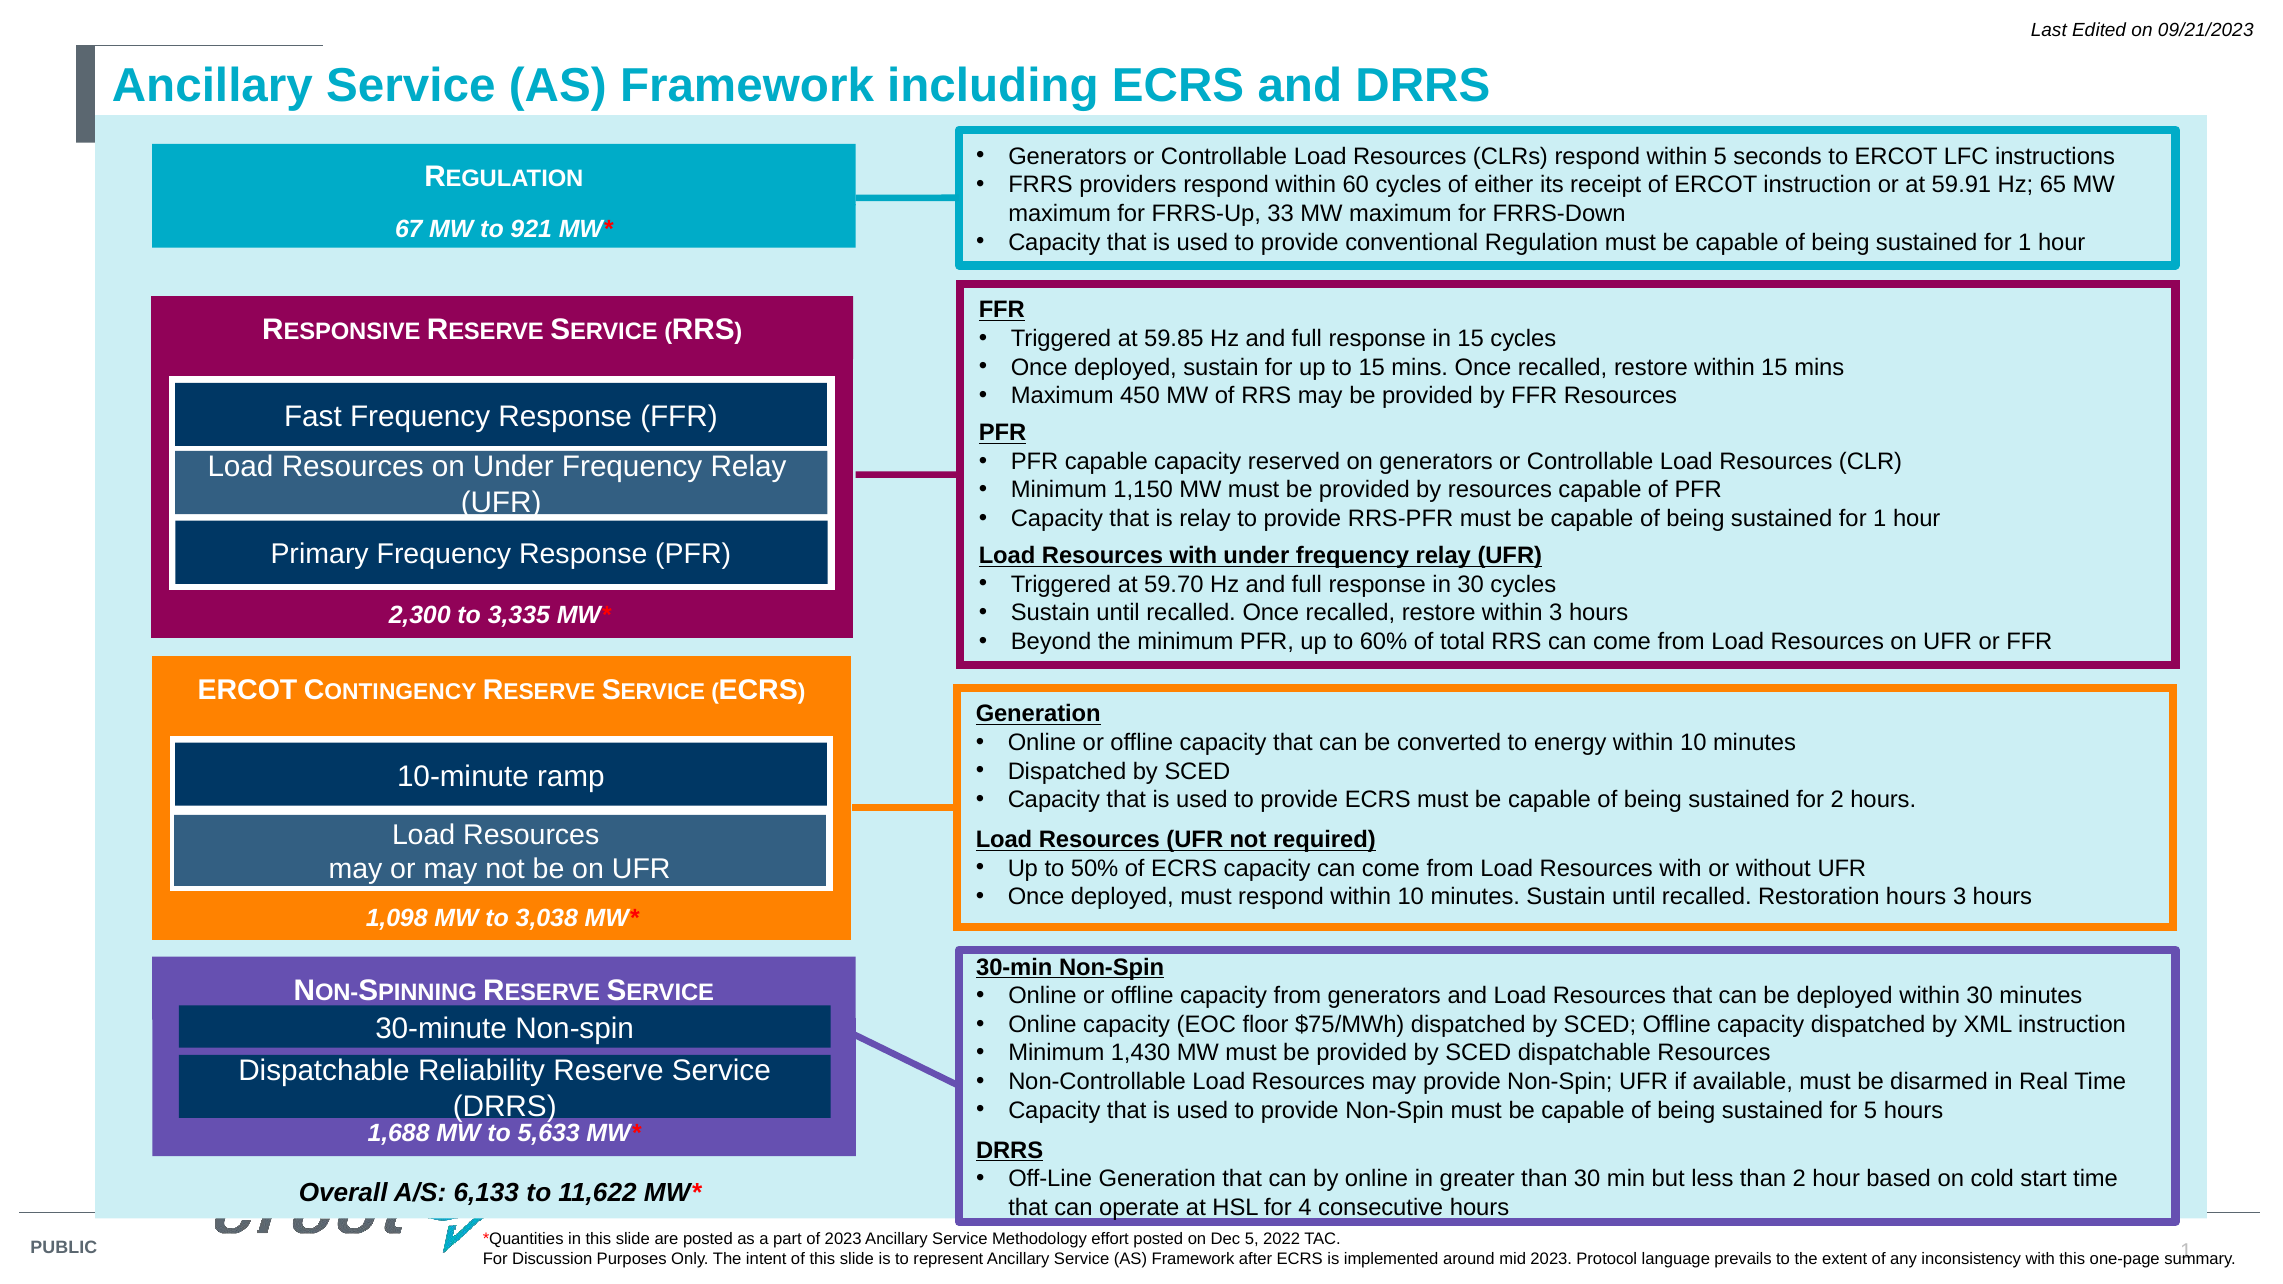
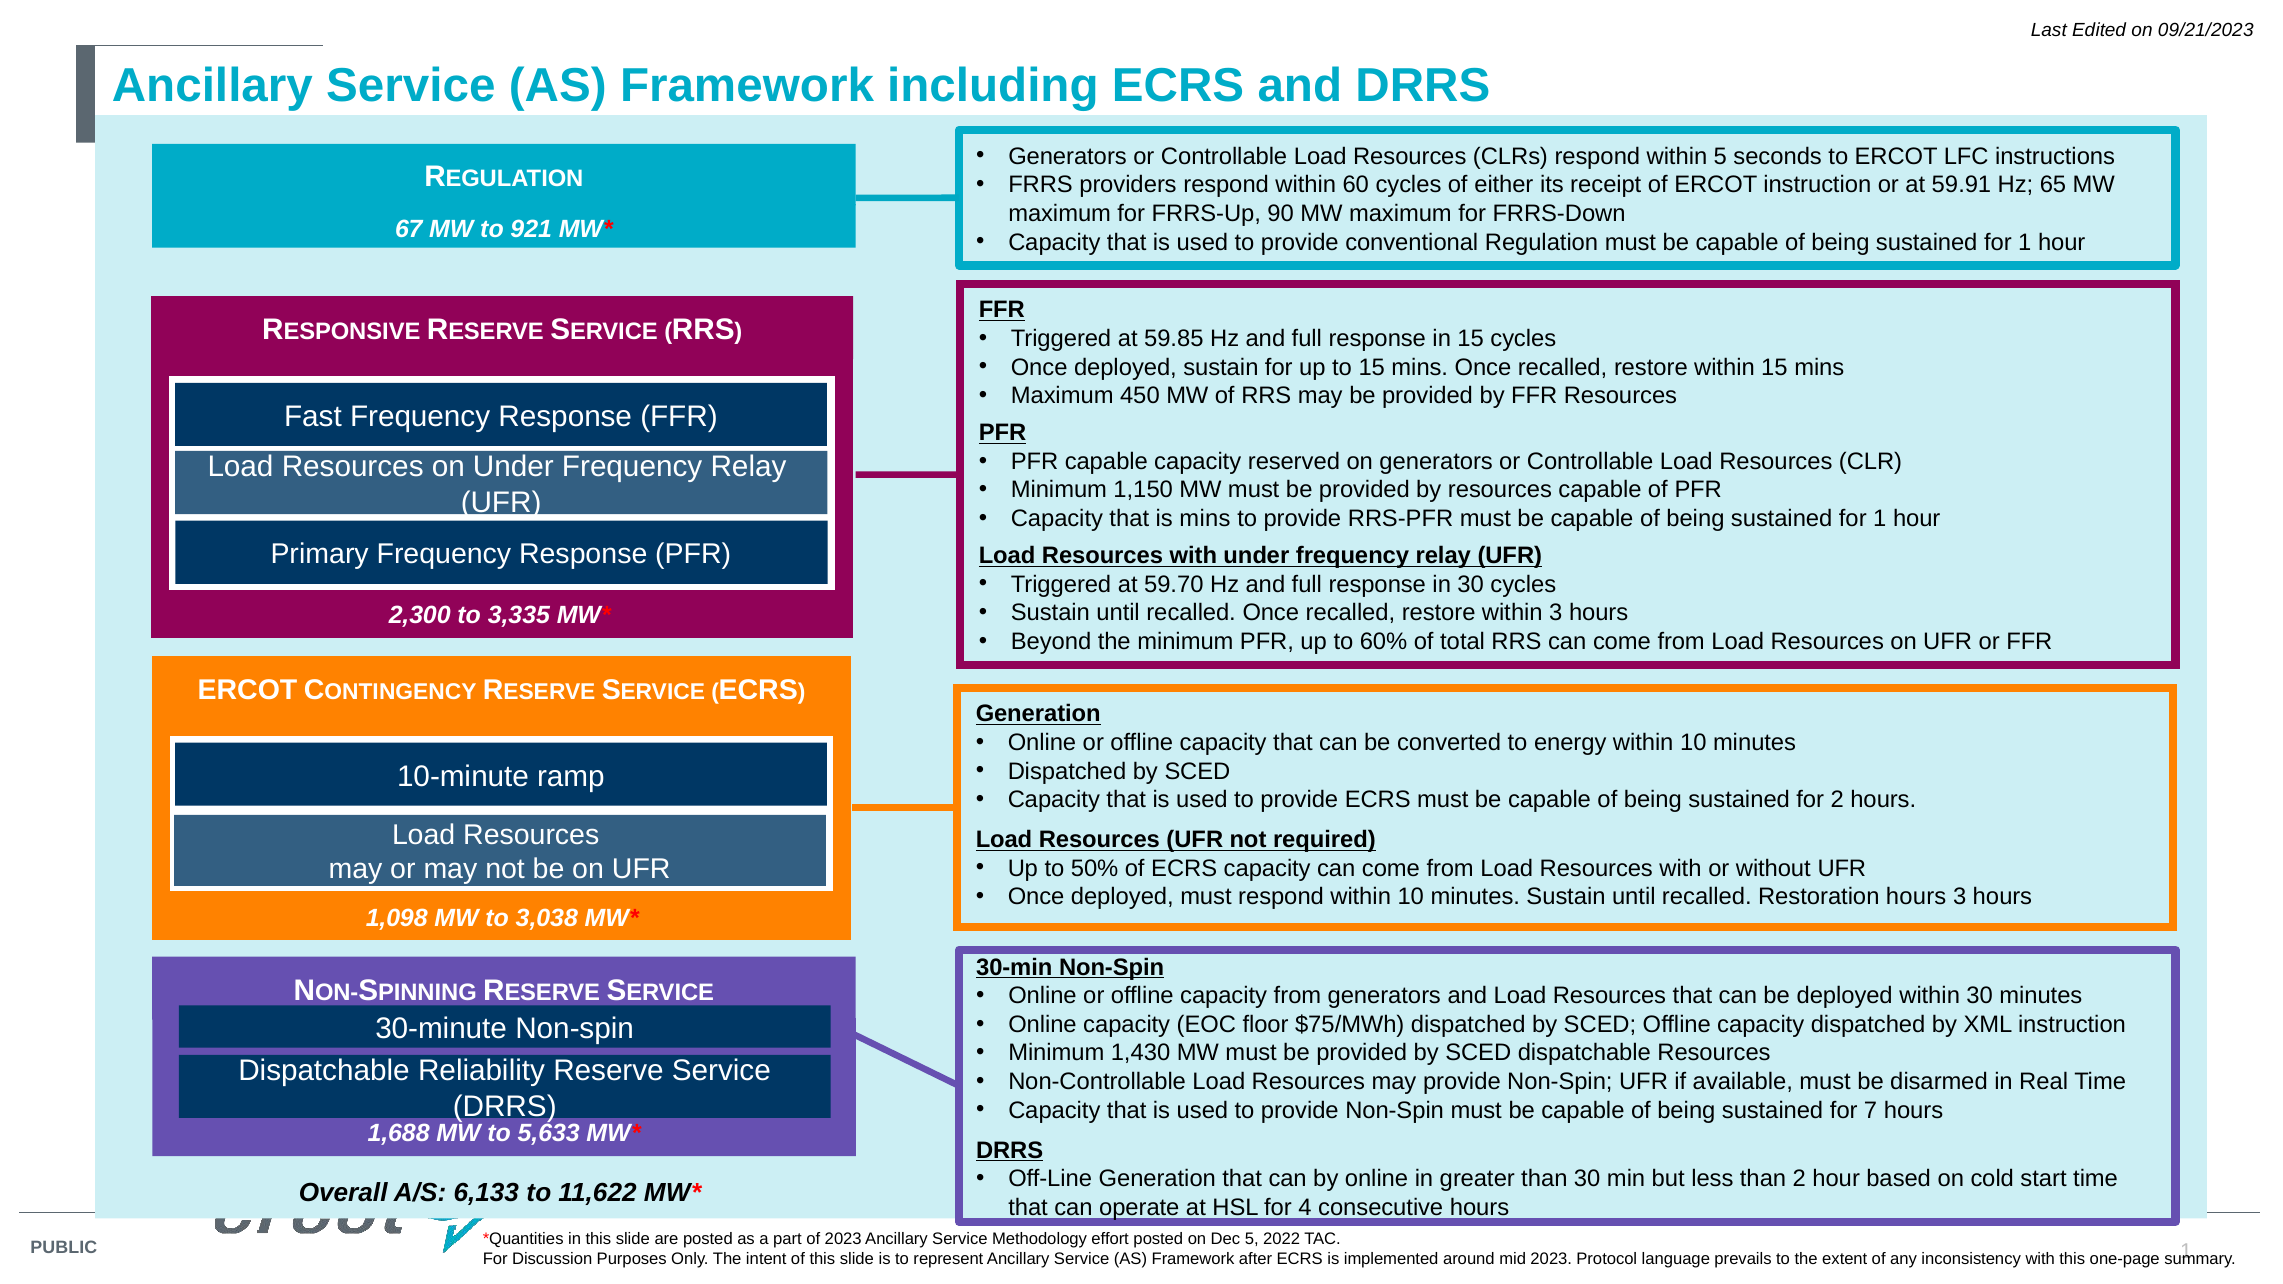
33: 33 -> 90 (1281, 214)
is relay: relay -> mins (1205, 519)
for 5: 5 -> 7 (1871, 1110)
